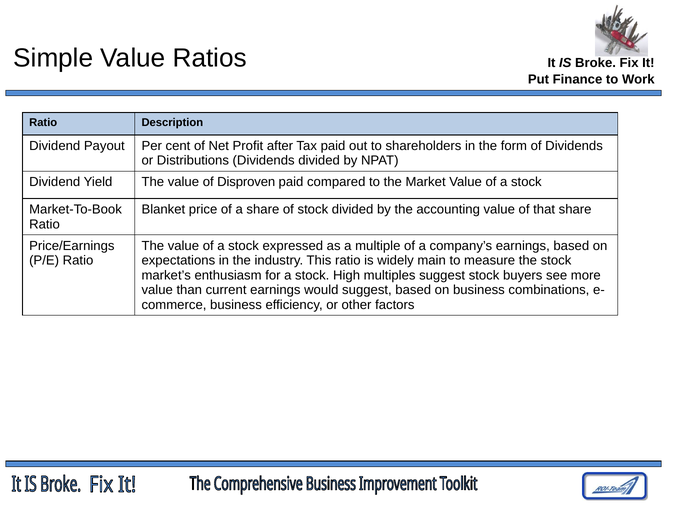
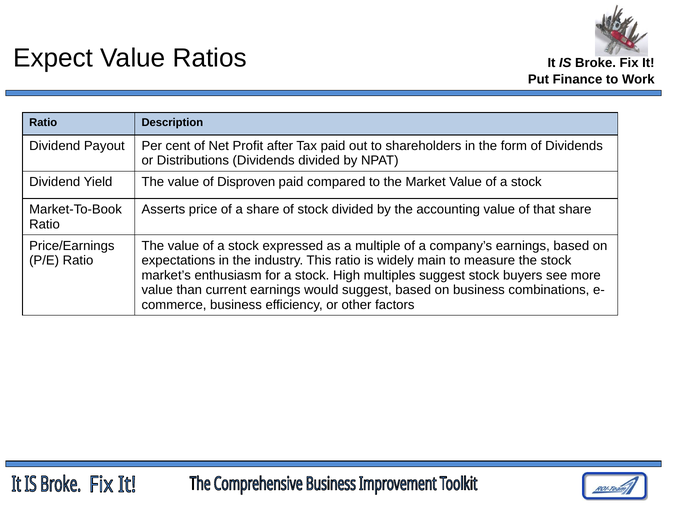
Simple: Simple -> Expect (53, 58)
Blanket: Blanket -> Asserts (163, 209)
